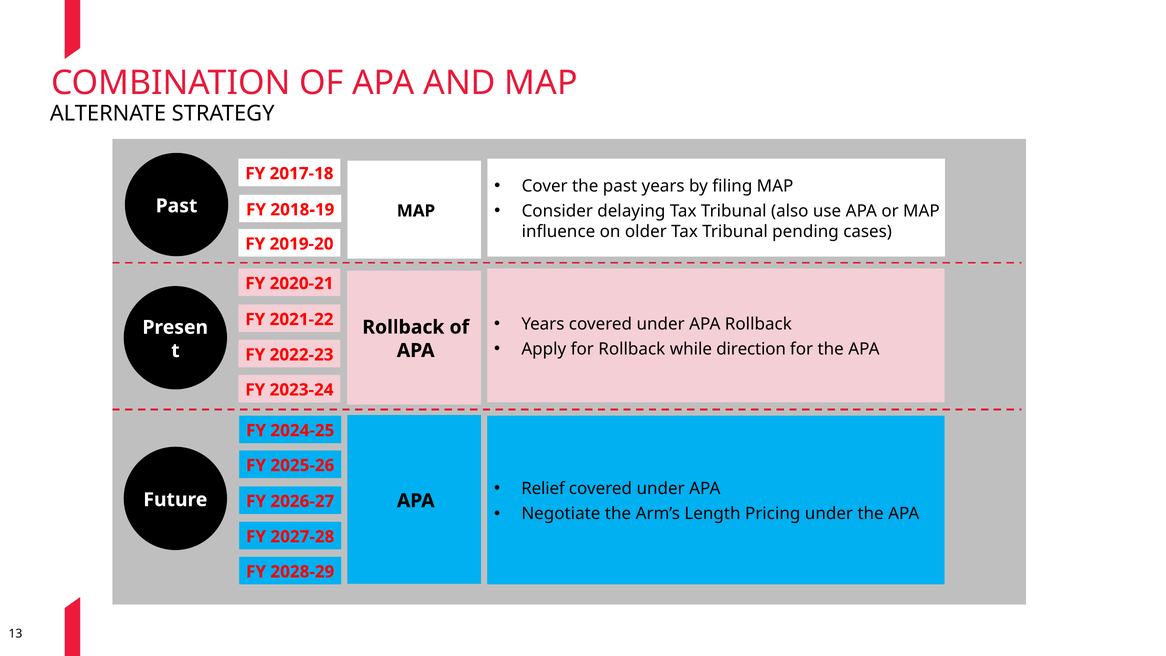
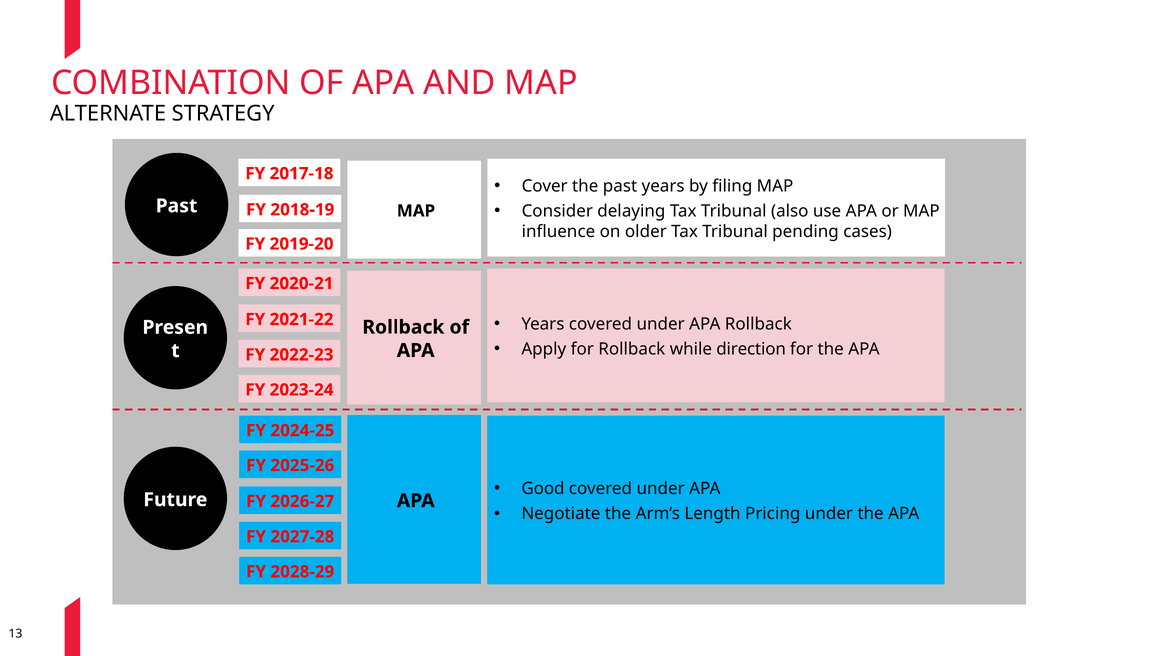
Relief: Relief -> Good (543, 488)
